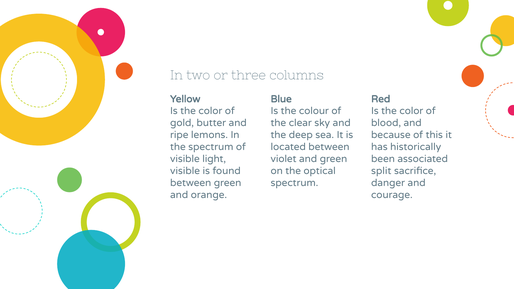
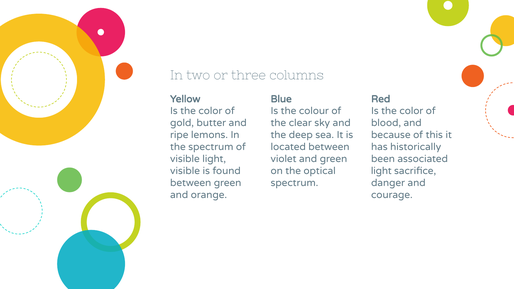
split: split -> light (381, 171)
